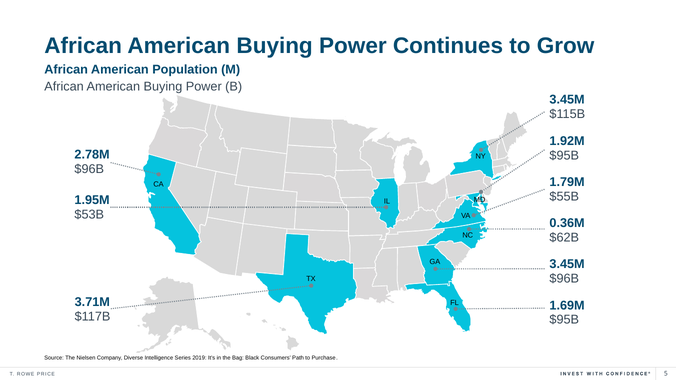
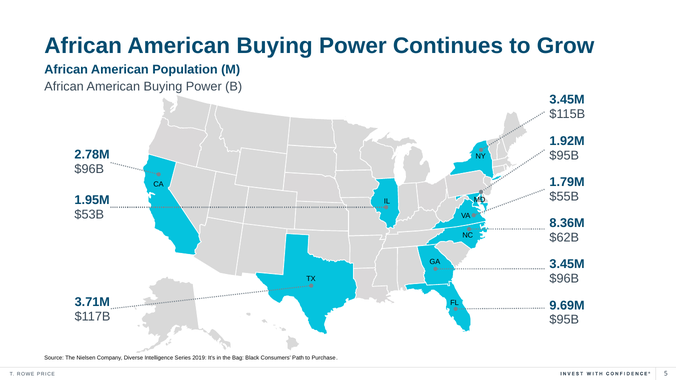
0.36M: 0.36M -> 8.36M (567, 223)
1.69M: 1.69M -> 9.69M (567, 306)
